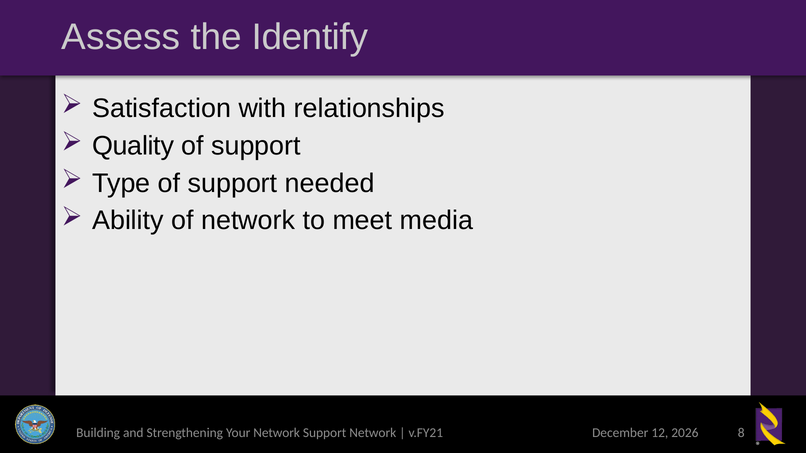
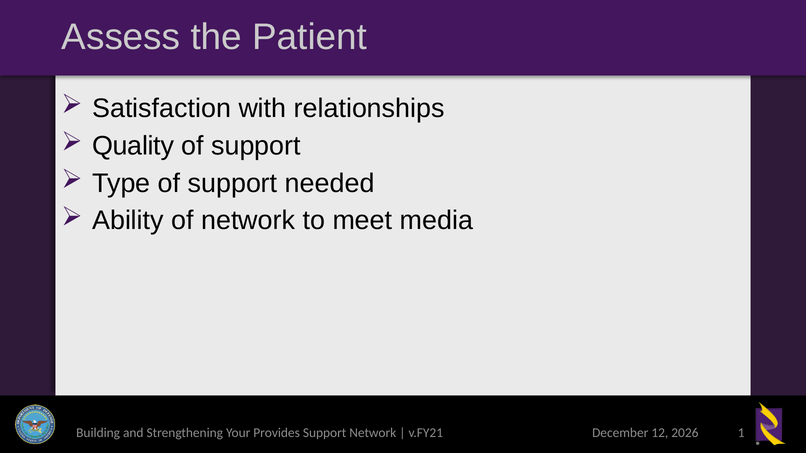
Identify: Identify -> Patient (310, 37)
8: 8 -> 1 (741, 433)
Your Network: Network -> Provides (277, 433)
